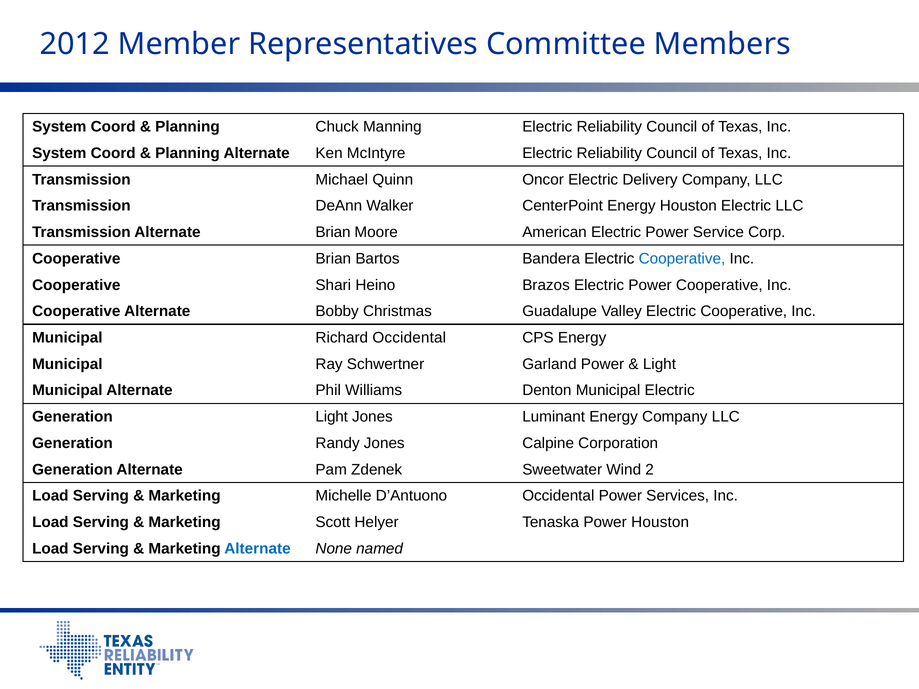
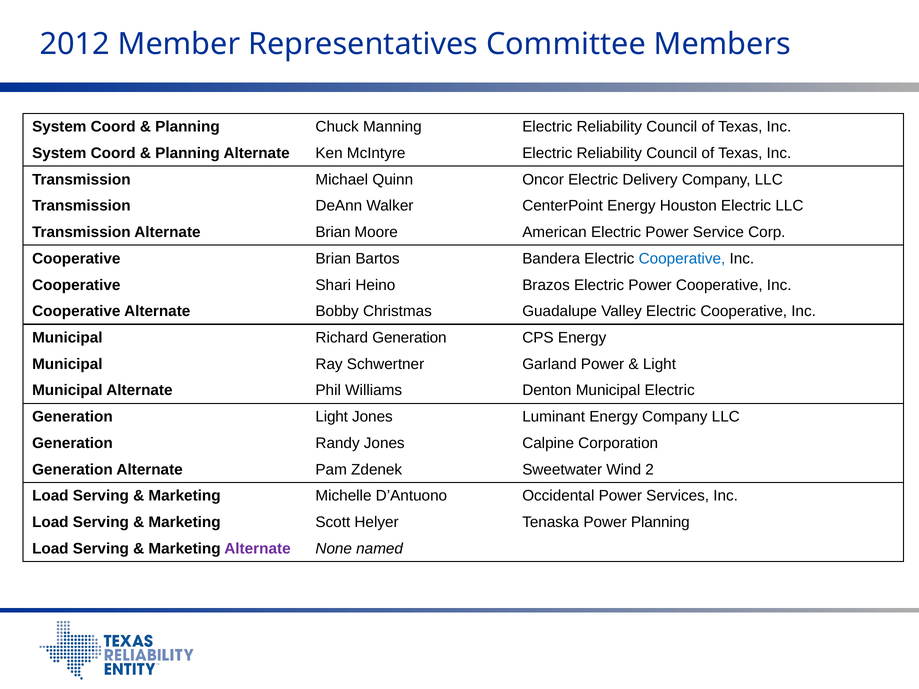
Richard Occidental: Occidental -> Generation (409, 338)
Power Houston: Houston -> Planning (660, 522)
Alternate colour: blue -> purple (257, 549)
